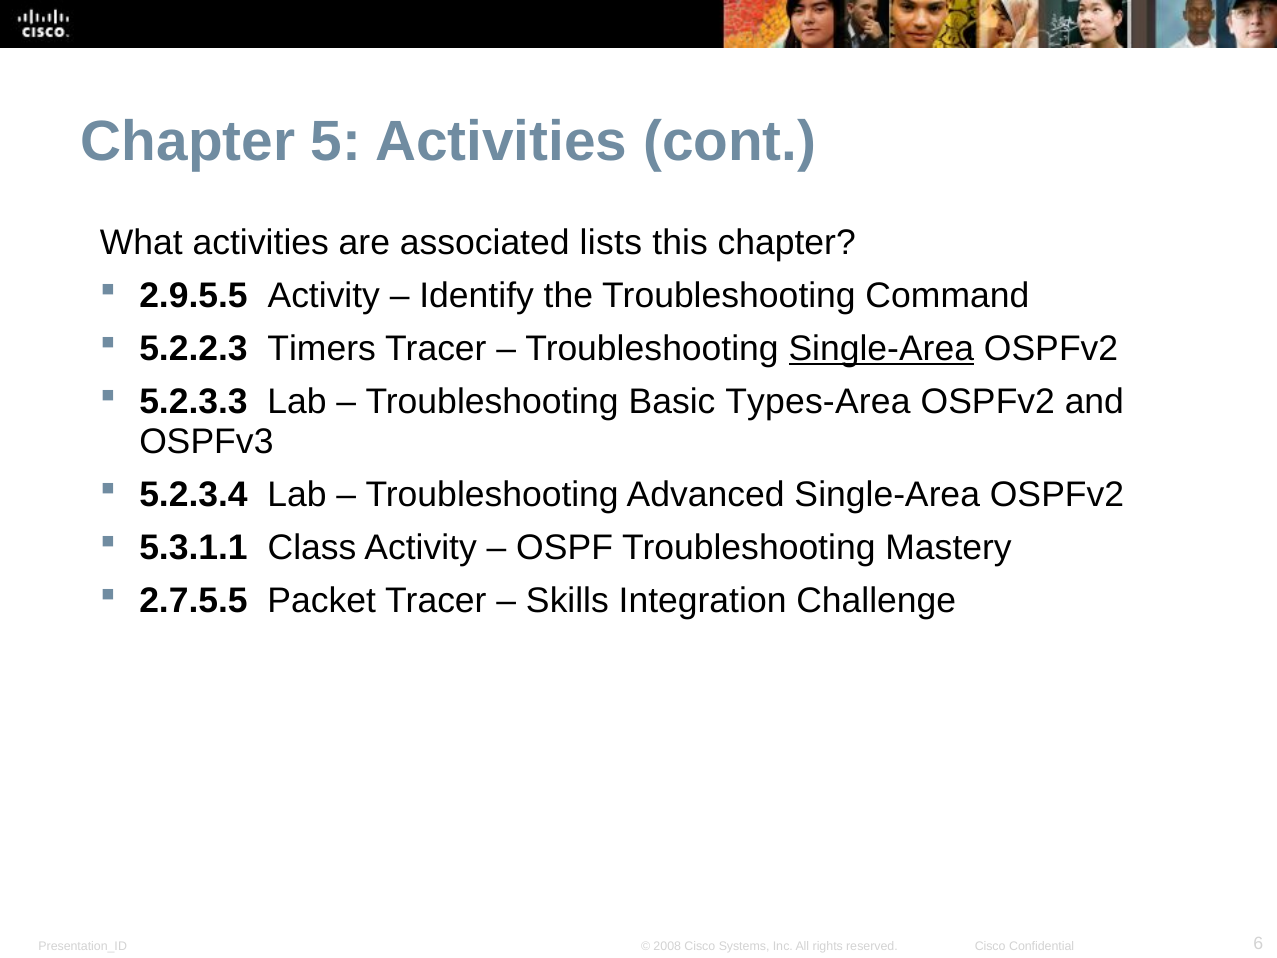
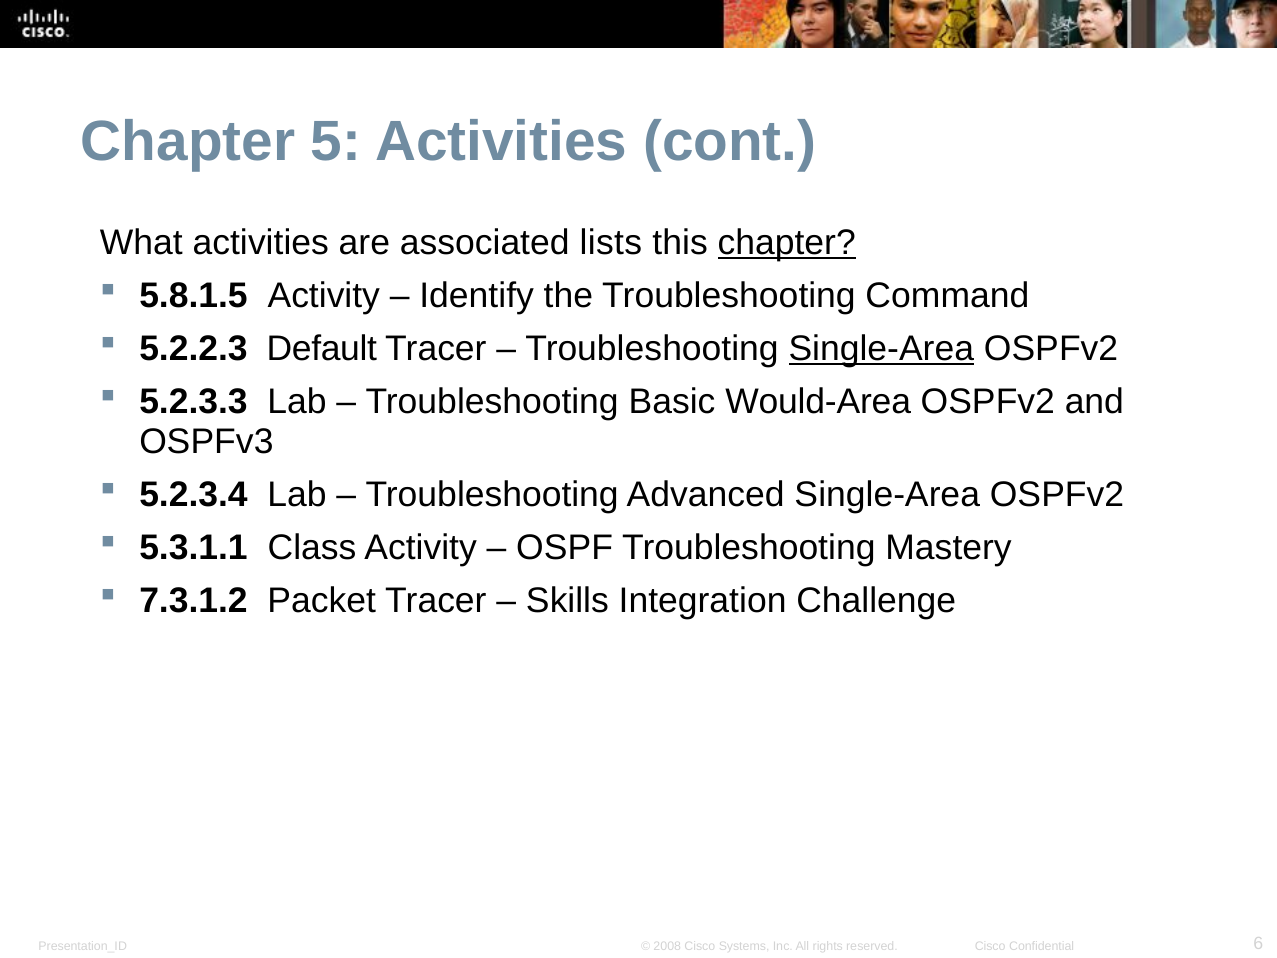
chapter underline: none -> present (787, 243)
2.9.5.5: 2.9.5.5 -> 5.8.1.5 (193, 296)
Timers: Timers -> Default (322, 348)
Types-Area: Types-Area -> Would-Area (818, 401)
2.7.5.5: 2.7.5.5 -> 7.3.1.2 (193, 600)
